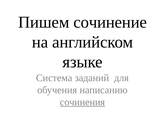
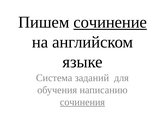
сочинение underline: none -> present (110, 22)
